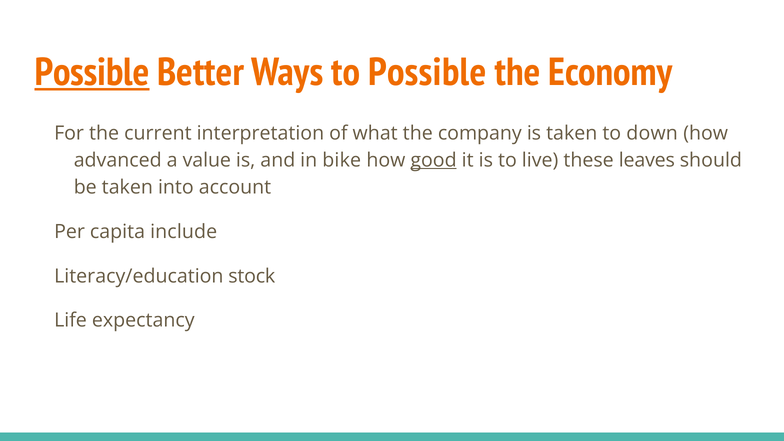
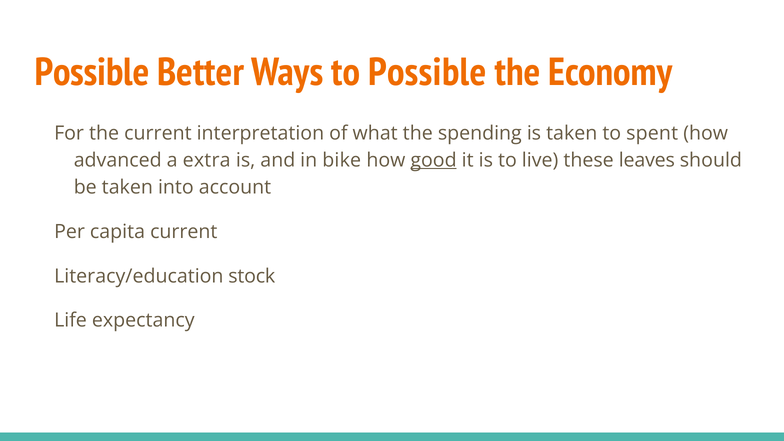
Possible underline: present -> none (92, 72)
company: company -> spending (480, 133)
down: down -> spent (652, 133)
value: value -> extra (207, 160)
capita include: include -> current (184, 232)
